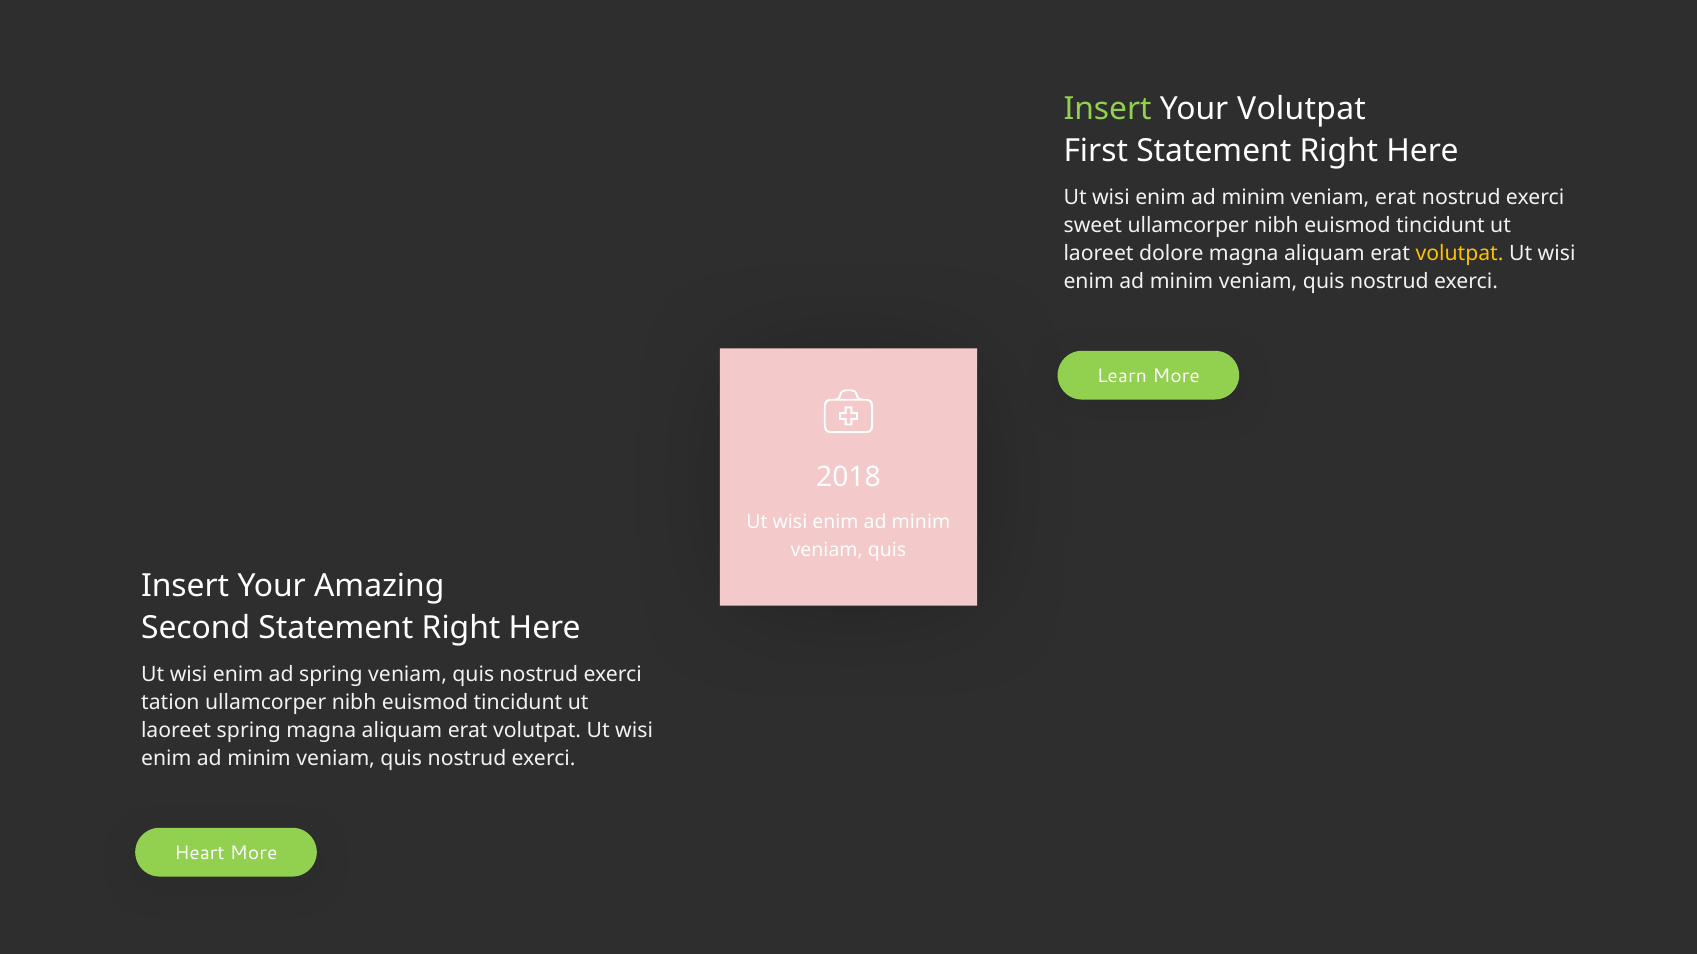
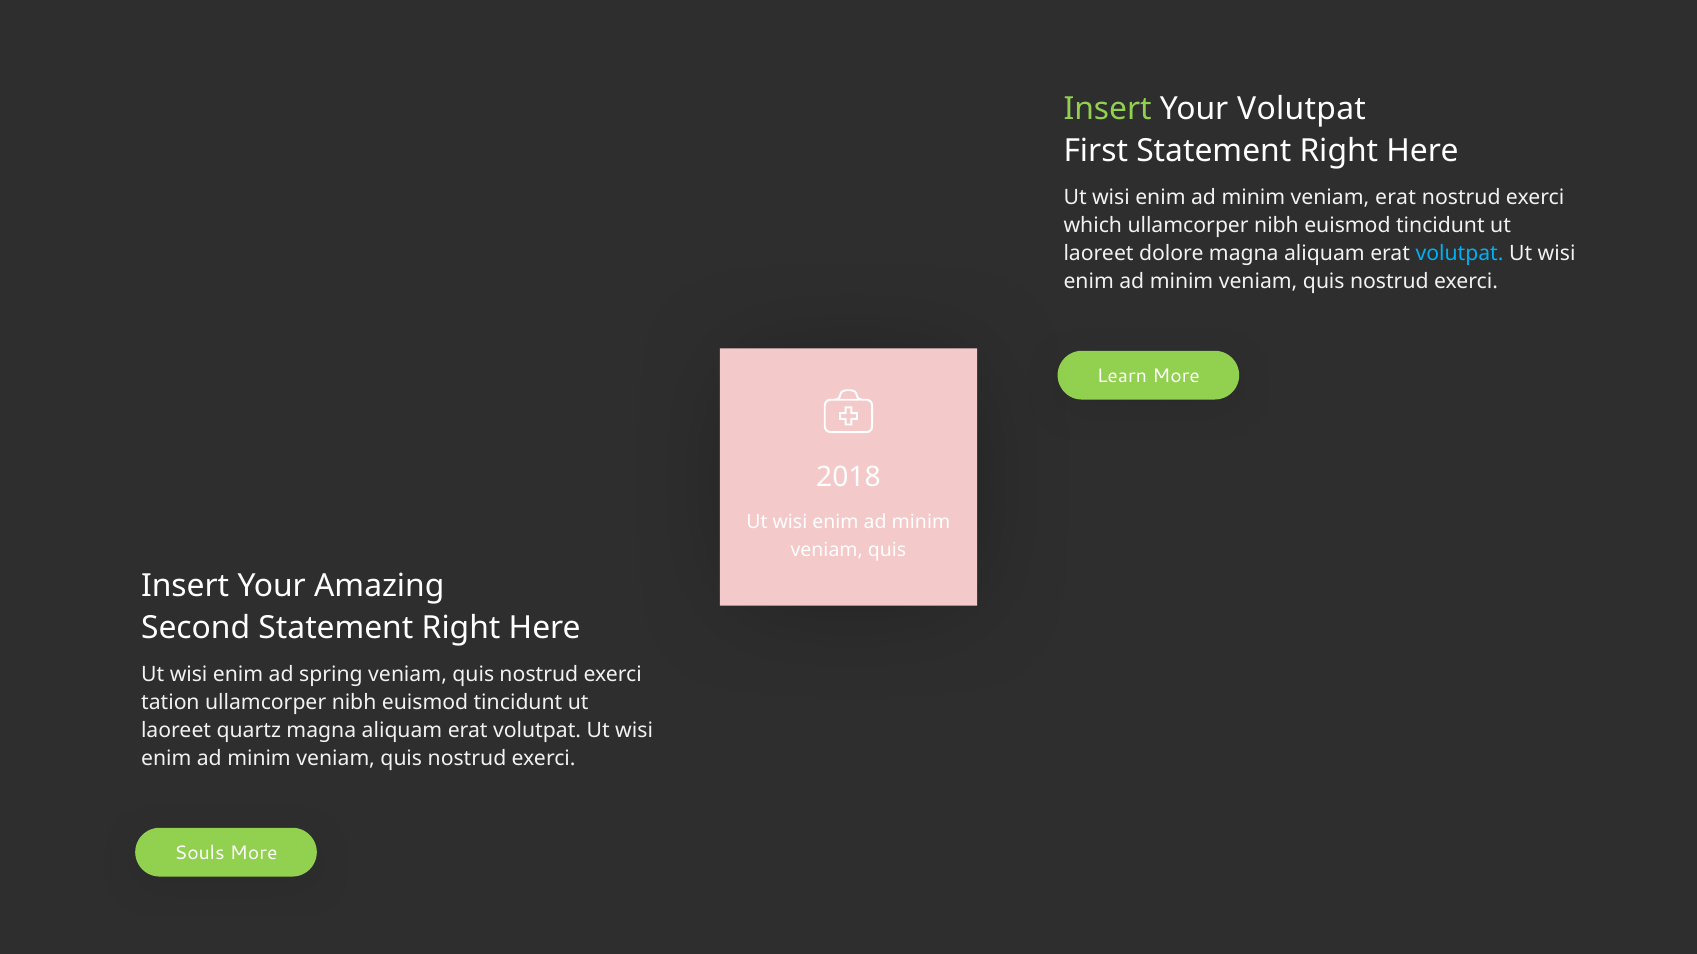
sweet: sweet -> which (1093, 225)
volutpat colour: yellow -> light blue (1460, 253)
laoreet spring: spring -> quartz (249, 731)
Heart: Heart -> Souls (200, 854)
